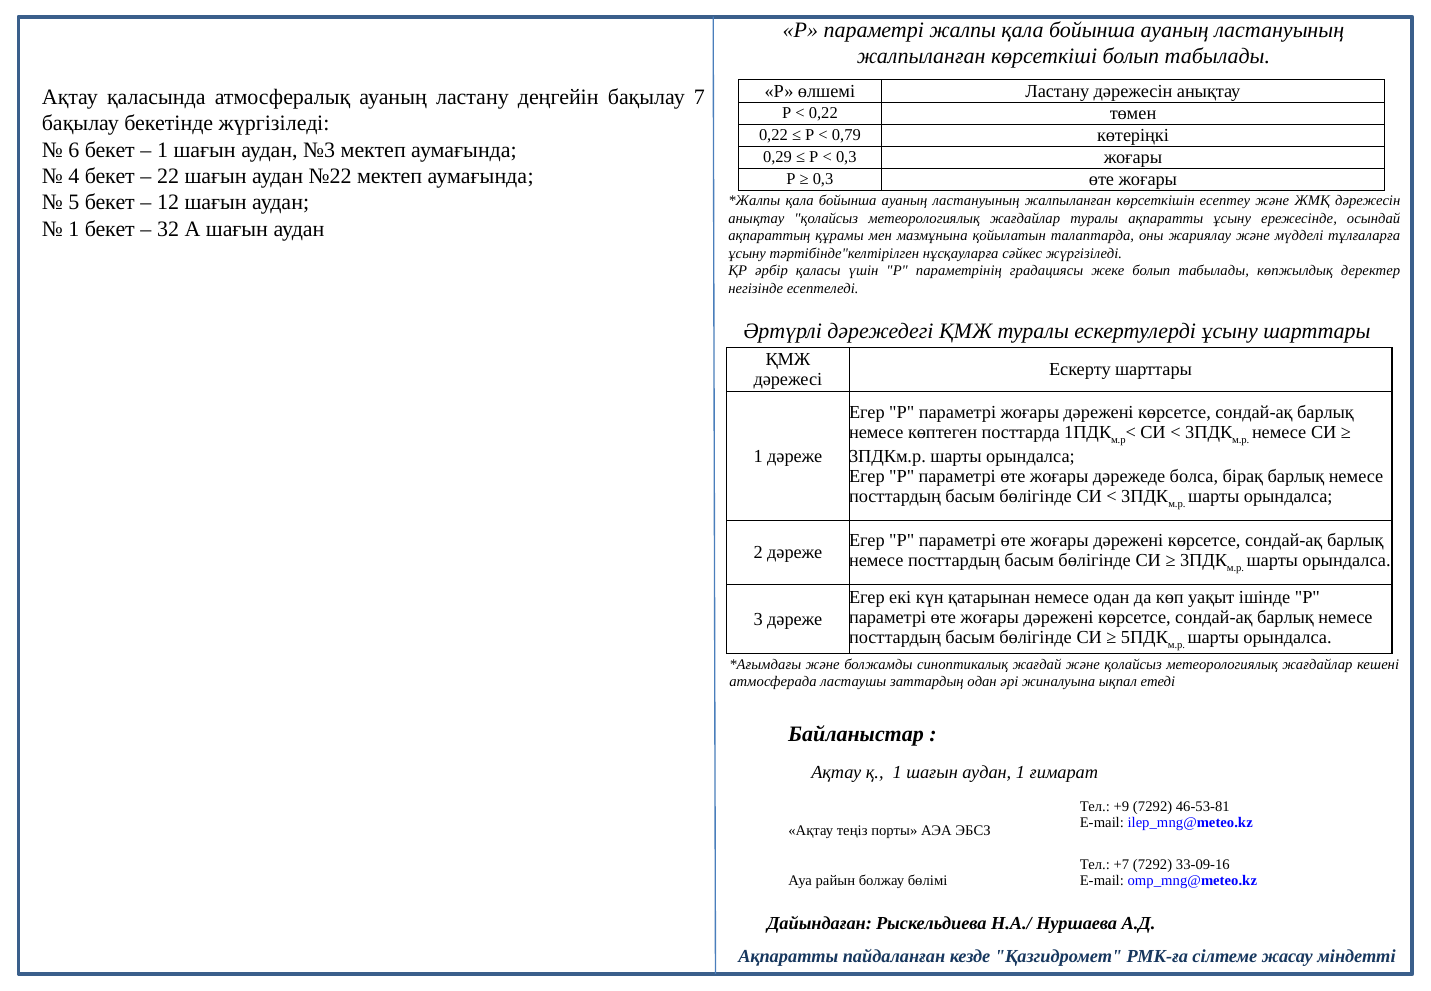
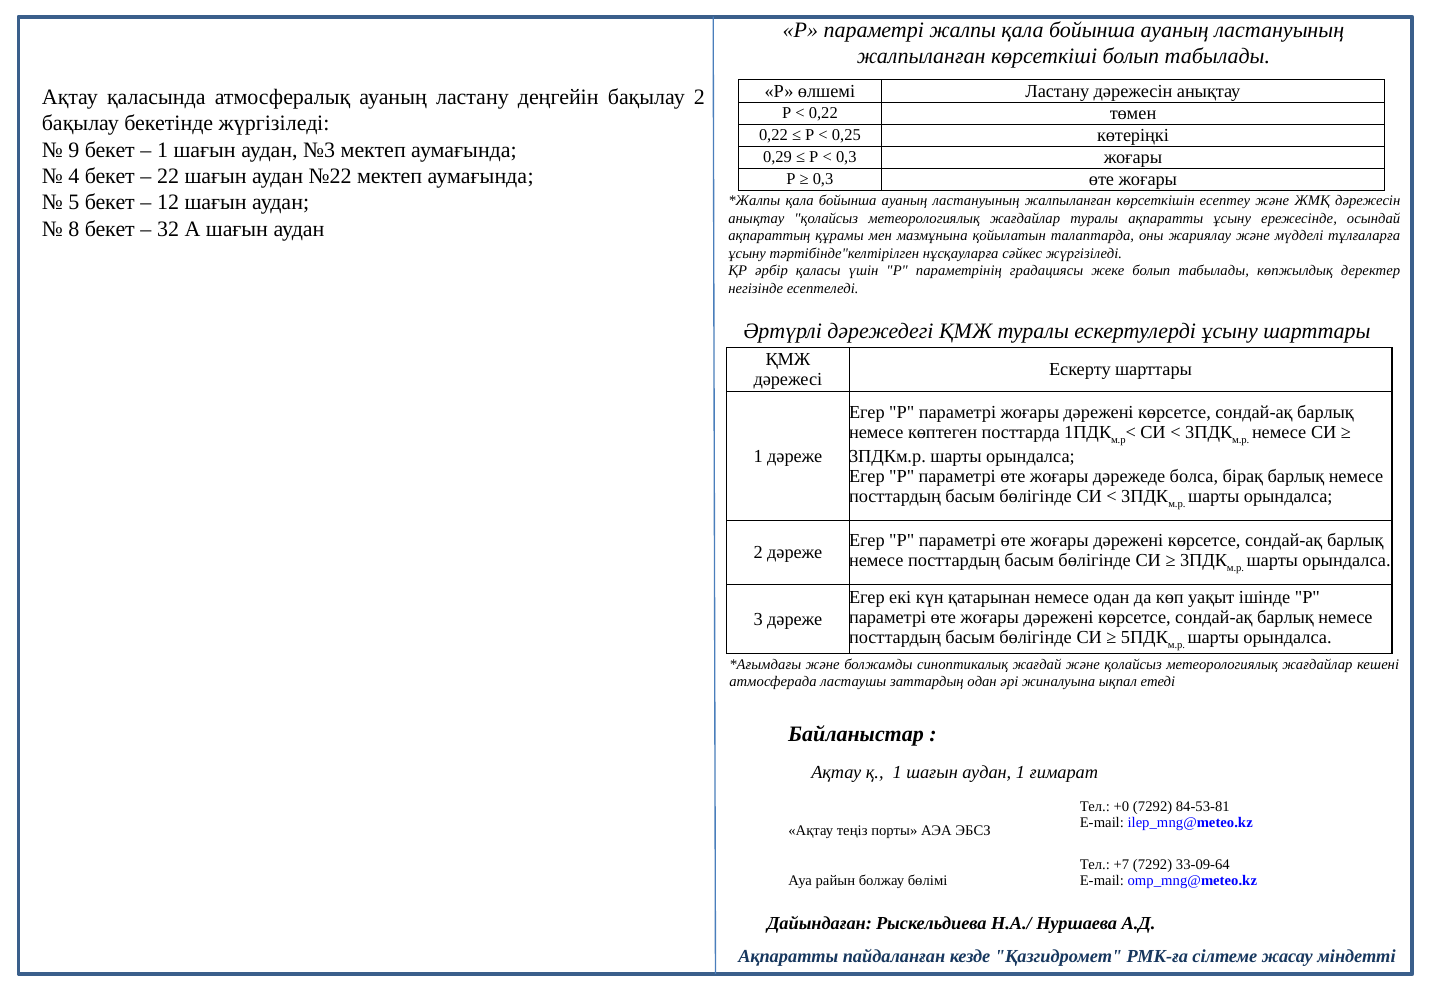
бақылау 7: 7 -> 2 (699, 97)
0,79: 0,79 -> 0,25 (846, 135)
6: 6 -> 9 (74, 150)
1: 1 -> 8 (74, 229)
+9: +9 -> +0 (1121, 806)
46-53-81: 46-53-81 -> 84-53-81 (1203, 806)
33-09-16: 33-09-16 -> 33-09-64 (1203, 864)
